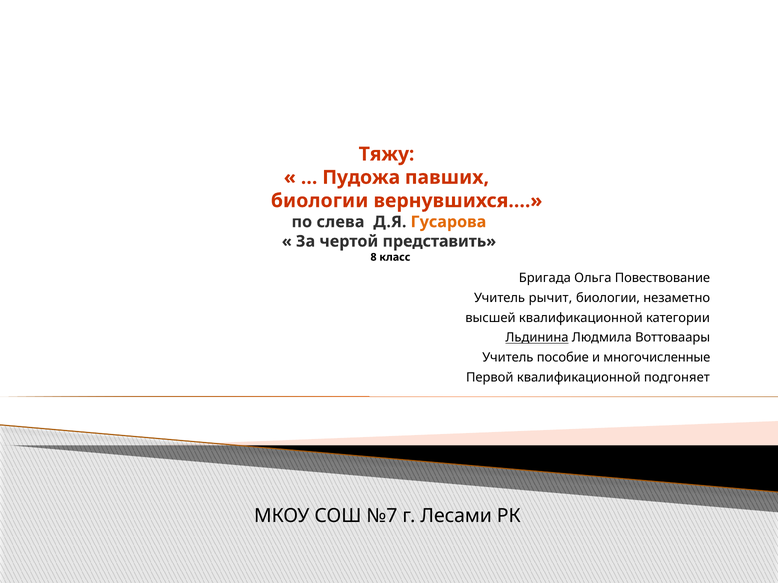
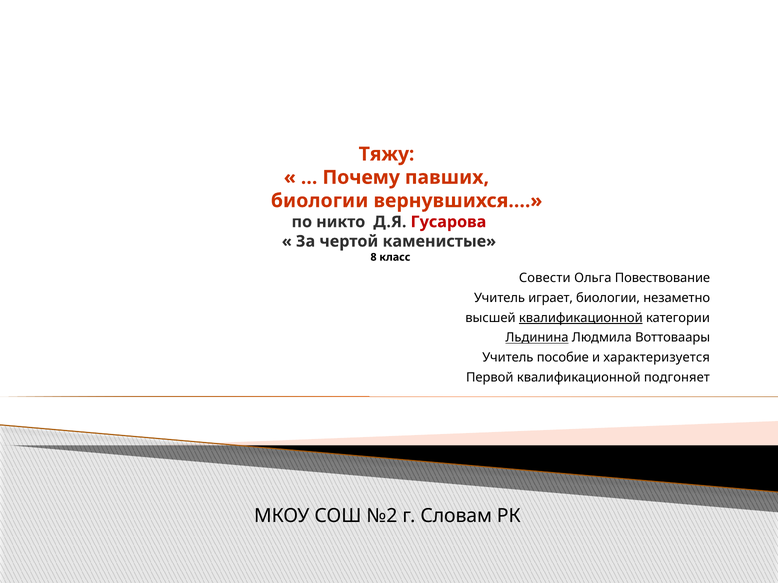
Пудожа: Пудожа -> Почему (361, 178)
слева: слева -> никто (341, 222)
Гусарова colour: orange -> red (448, 222)
представить: представить -> каменистые (439, 242)
Бригада: Бригада -> Совести (545, 278)
рычит: рычит -> играет (551, 298)
квалификационной underline: none -> present (581, 318)
многочисленные: многочисленные -> характеризуется (657, 358)
№7: №7 -> №2 (382, 516)
Лесами: Лесами -> Словам (456, 516)
